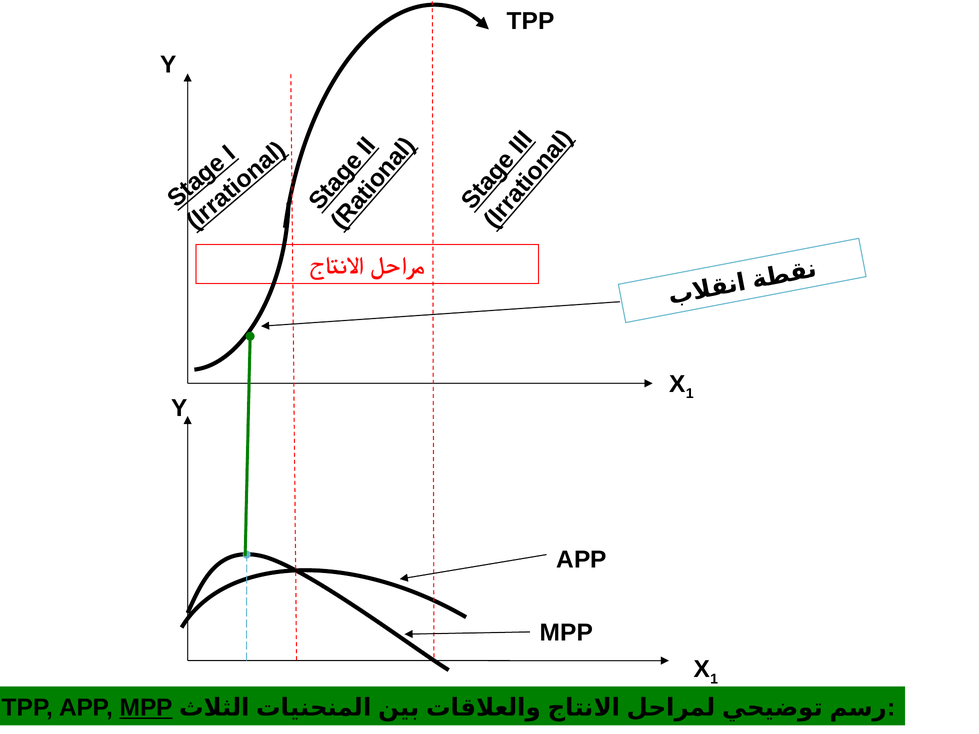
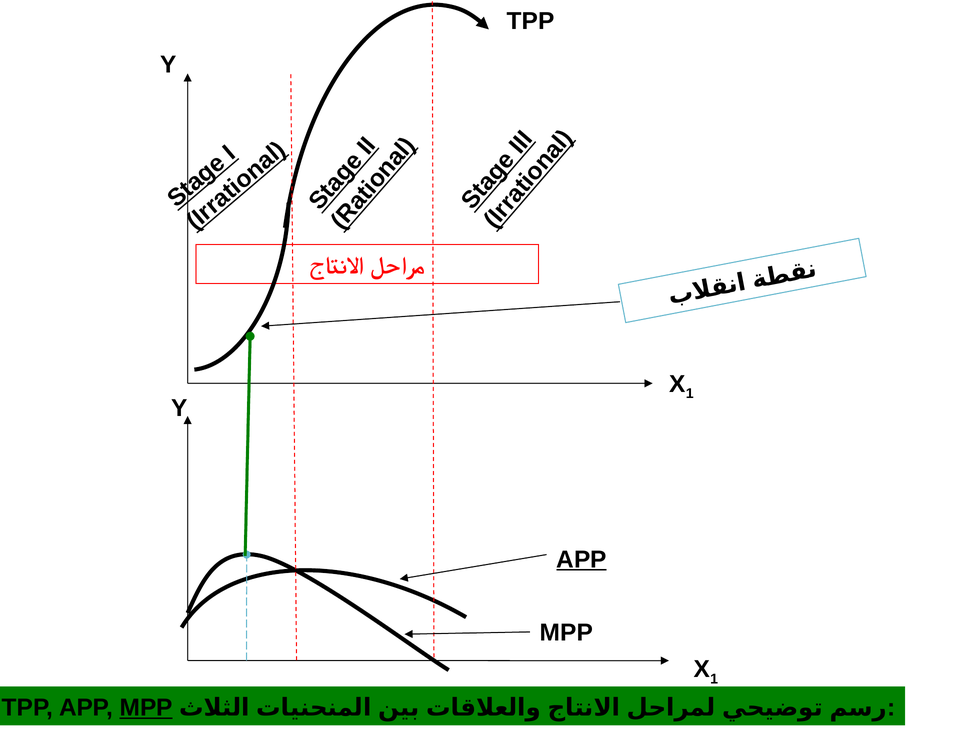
APP underline: none -> present (582, 560)
